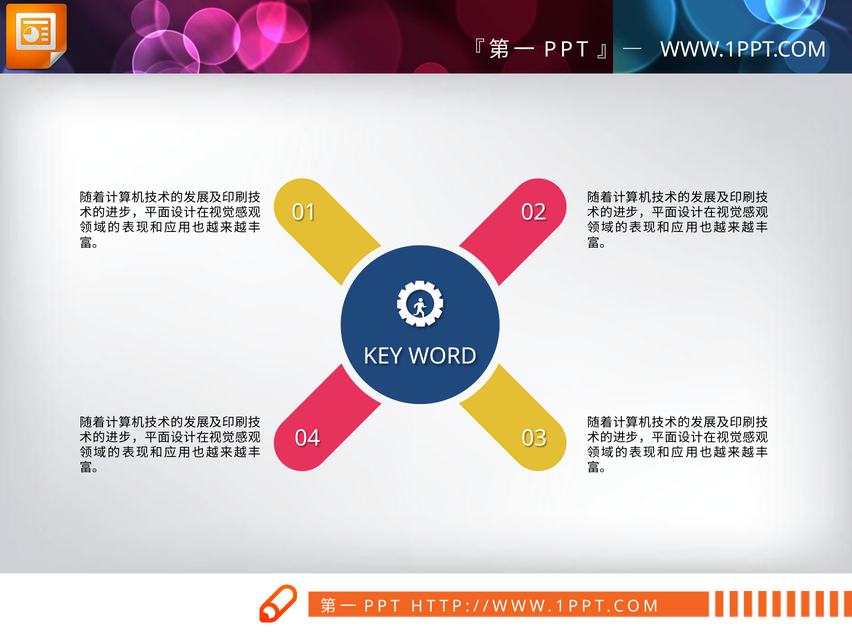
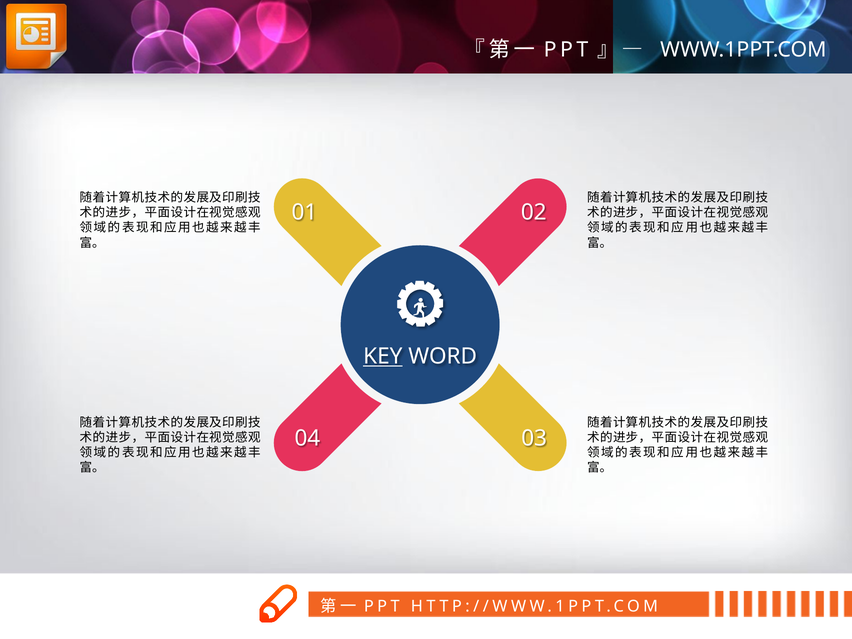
KEY underline: none -> present (383, 356)
